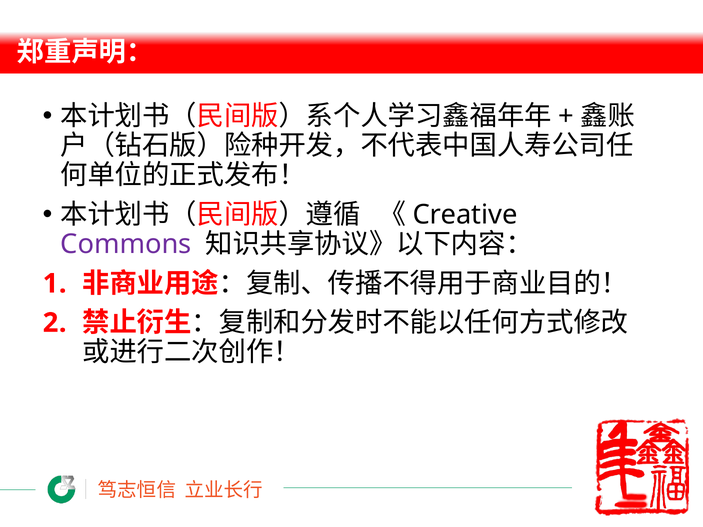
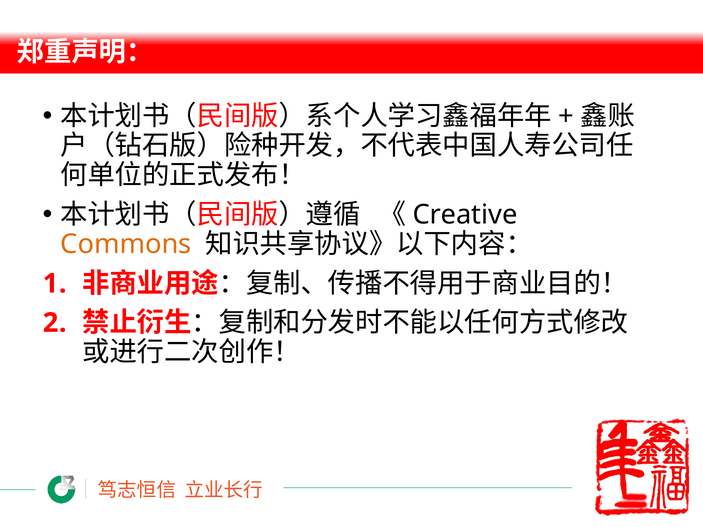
Commons colour: purple -> orange (126, 244)
